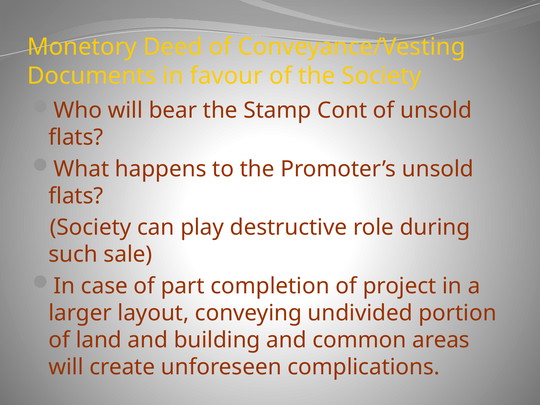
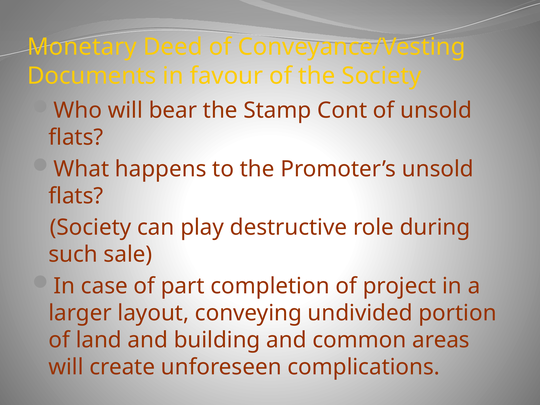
Monetory: Monetory -> Monetary (82, 47)
